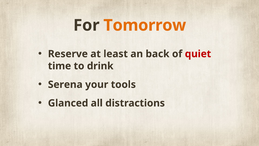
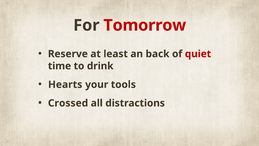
Tomorrow colour: orange -> red (145, 25)
Serena: Serena -> Hearts (65, 84)
Glanced: Glanced -> Crossed (68, 103)
